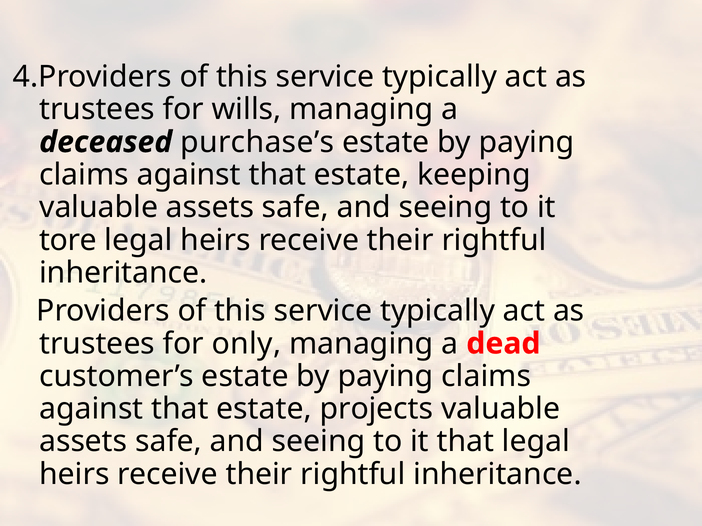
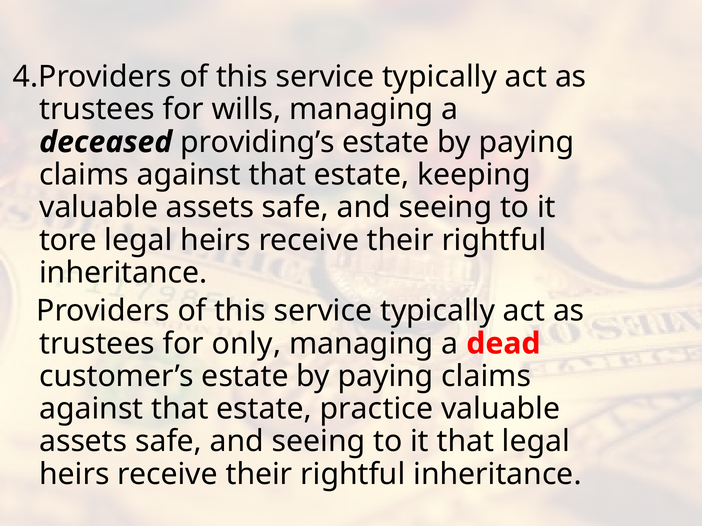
purchase’s: purchase’s -> providing’s (257, 142)
projects: projects -> practice (376, 409)
